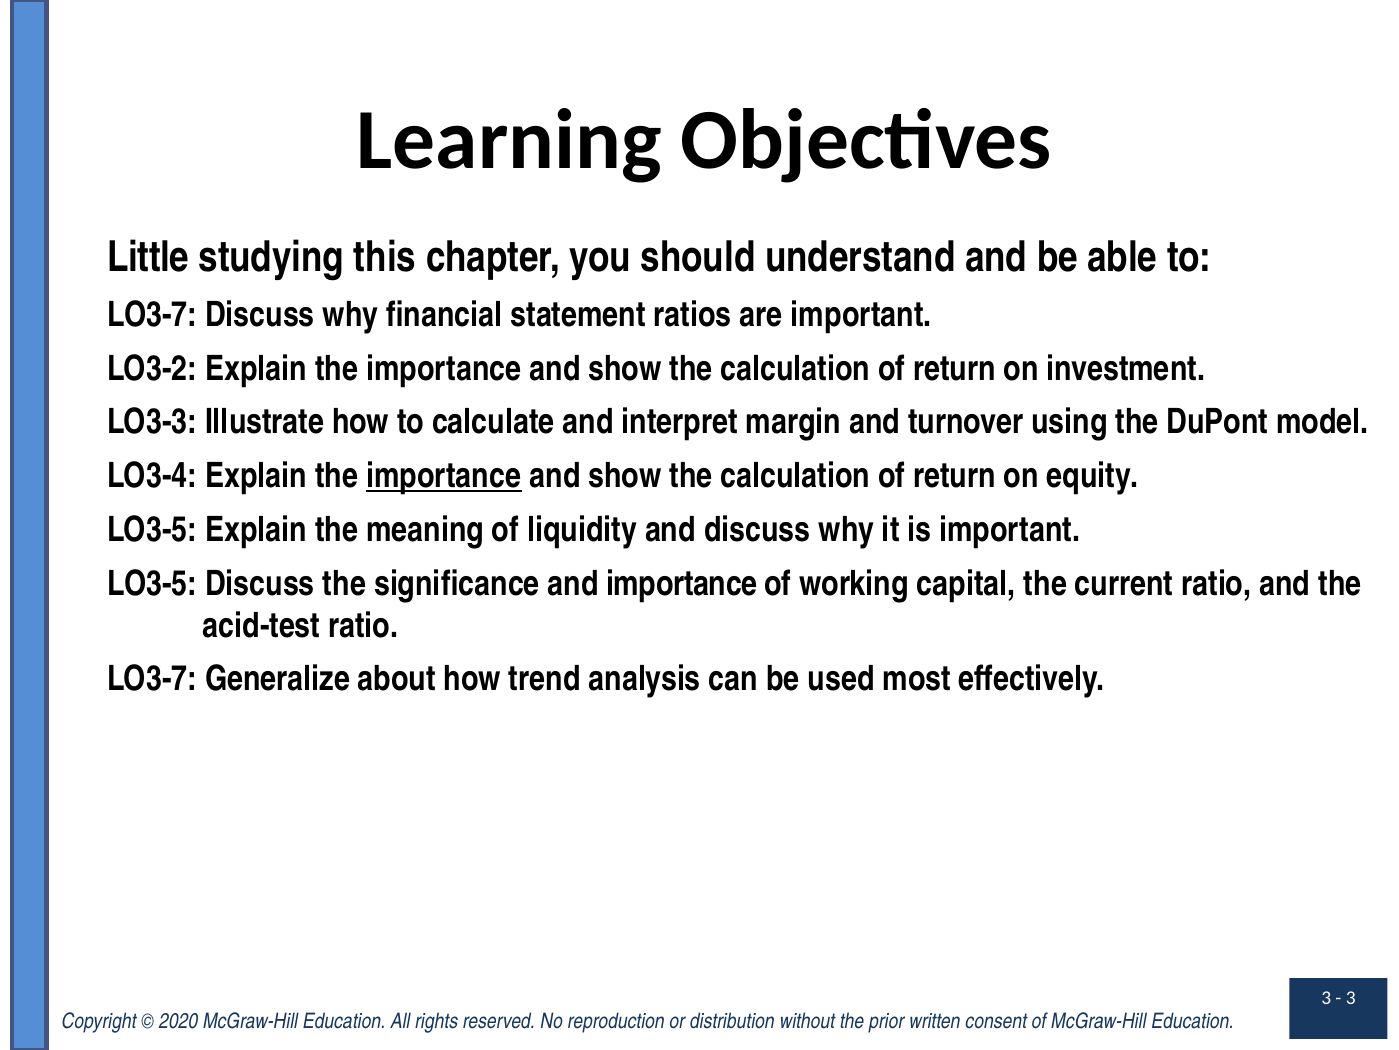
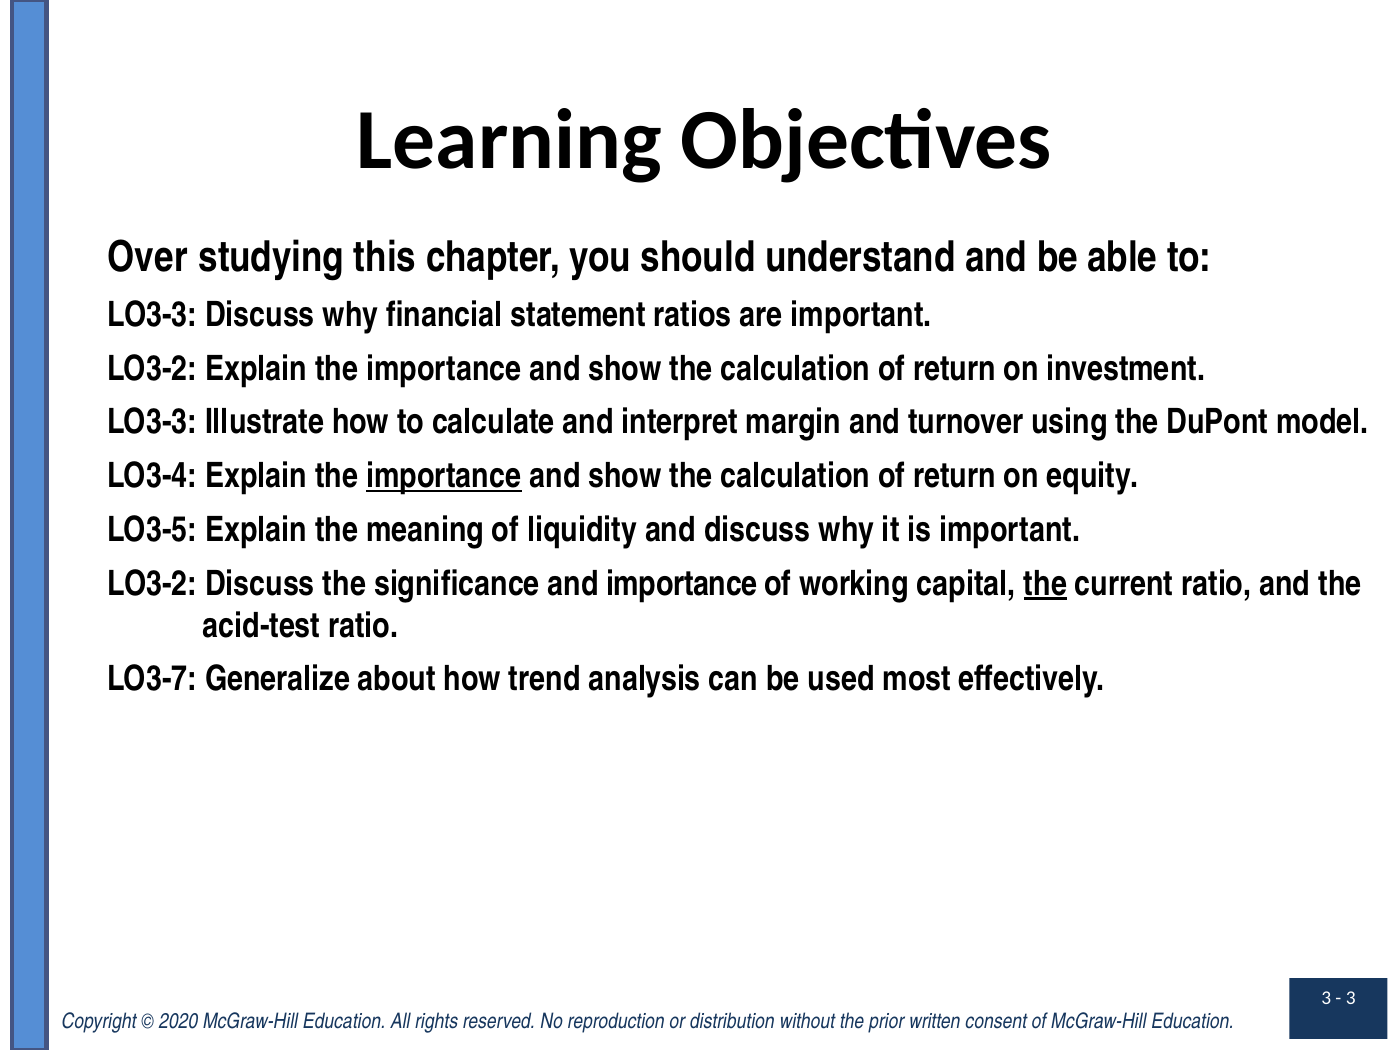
Little: Little -> Over (148, 257)
LO3-7: LO3-7 -> LO3-3 (152, 315)
LO3-5: LO3-5 -> LO3-2 (152, 583)
the underline: none -> present (1045, 583)
